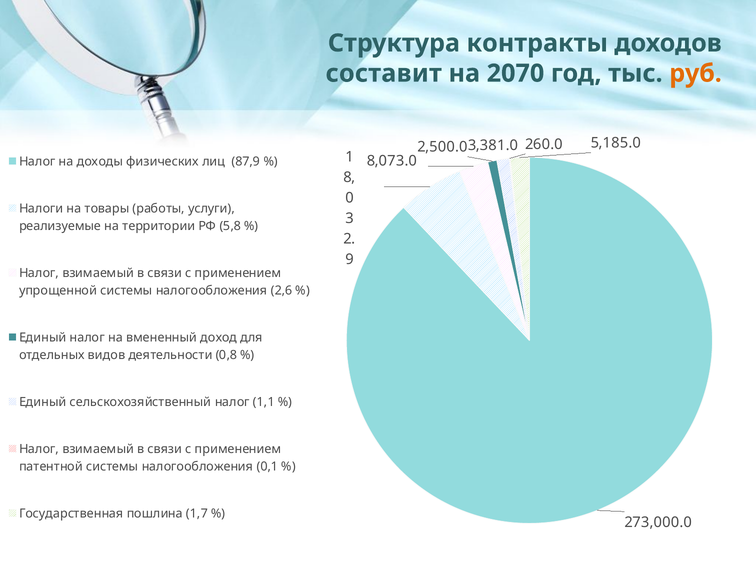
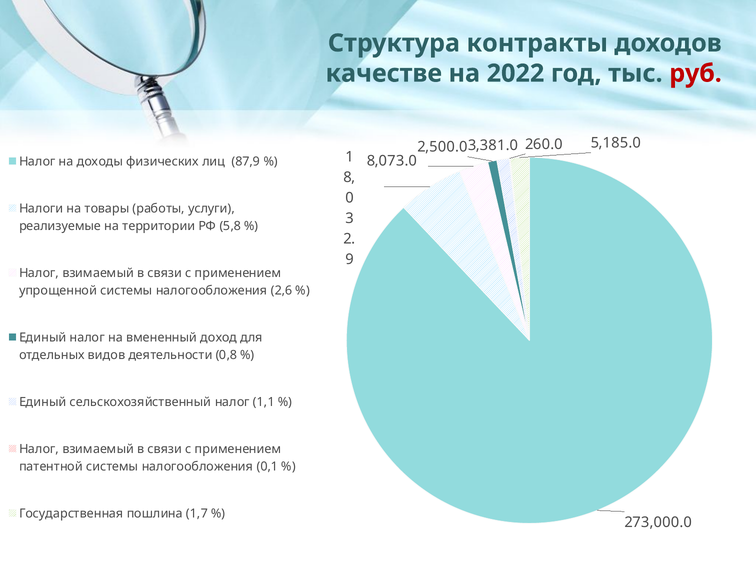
составит: составит -> качестве (384, 73)
2070: 2070 -> 2022 (515, 73)
руб colour: orange -> red (695, 73)
